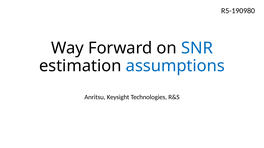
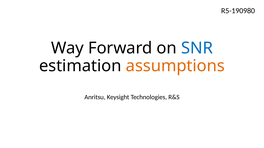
assumptions colour: blue -> orange (175, 66)
